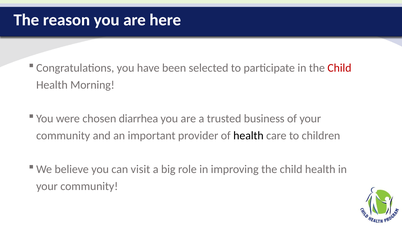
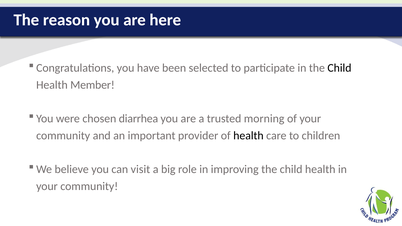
Child colour: red -> black (339, 68)
Morning: Morning -> Member (92, 85)
business: business -> morning (264, 119)
